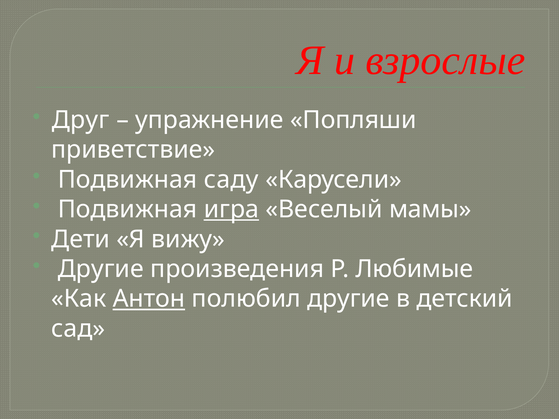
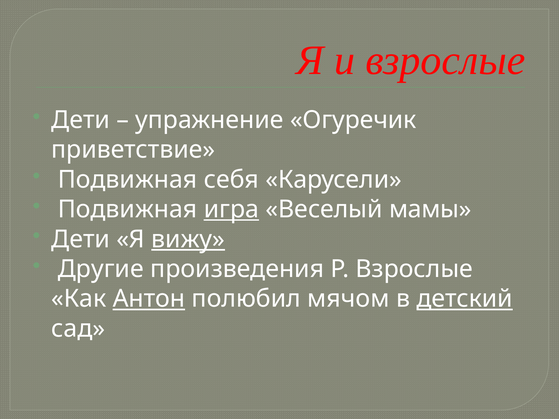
Друг: Друг -> Дети (81, 120)
Попляши: Попляши -> Огуречик (353, 120)
саду: саду -> себя (231, 180)
вижу underline: none -> present (188, 239)
Р Любимые: Любимые -> Взрослые (414, 269)
полюбил другие: другие -> мячом (348, 299)
детский underline: none -> present (465, 299)
